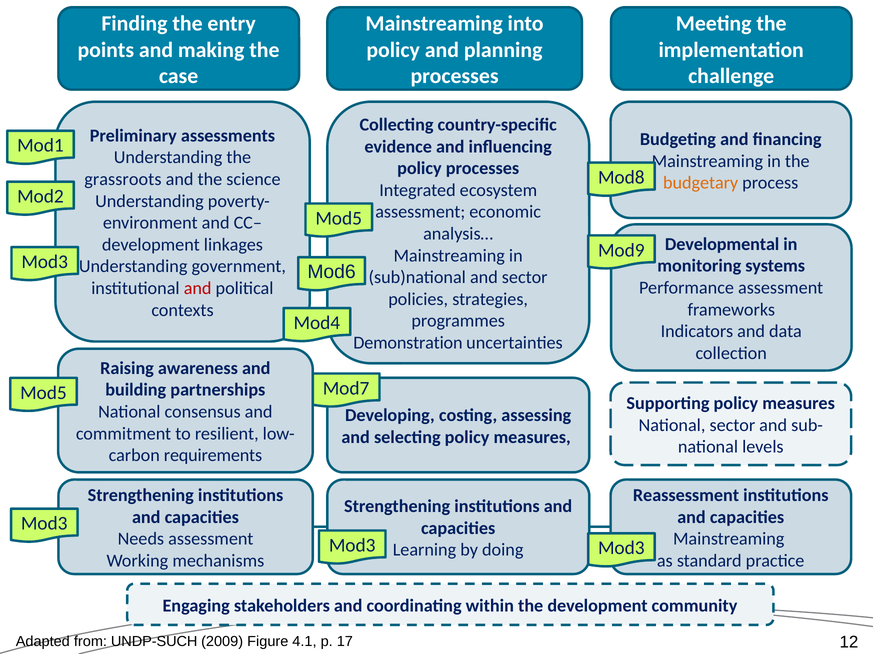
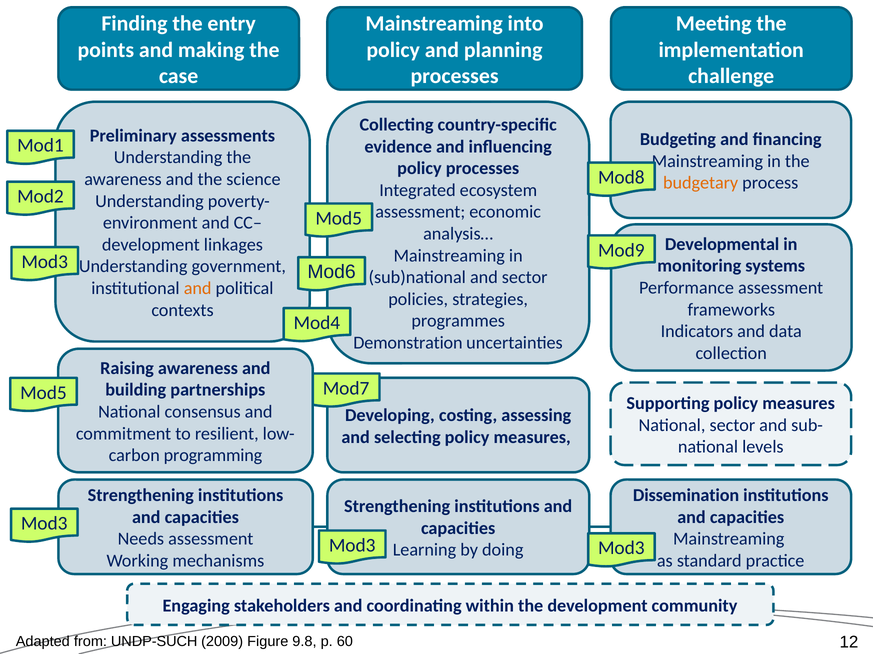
grassroots: grassroots -> awareness (123, 179)
and colour: red -> orange (198, 289)
requirements: requirements -> programming (213, 456)
Reassessment: Reassessment -> Dissemination (686, 496)
4.1: 4.1 -> 9.8 (304, 642)
17: 17 -> 60 (345, 642)
